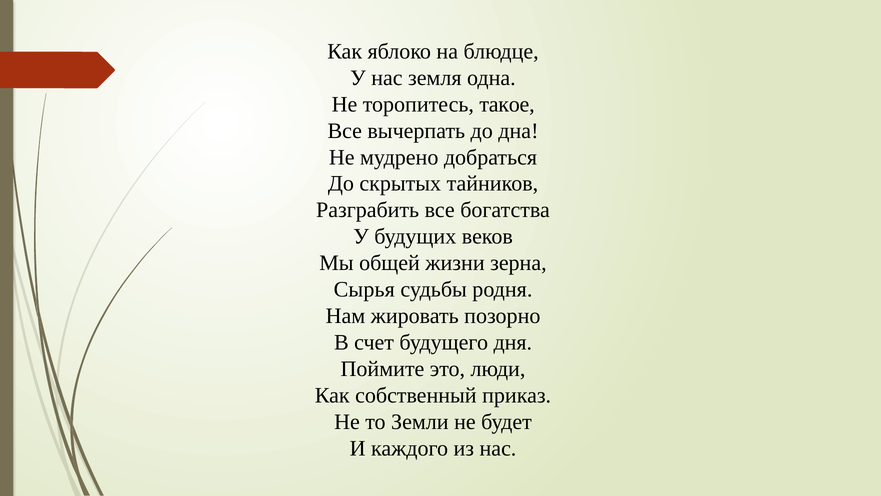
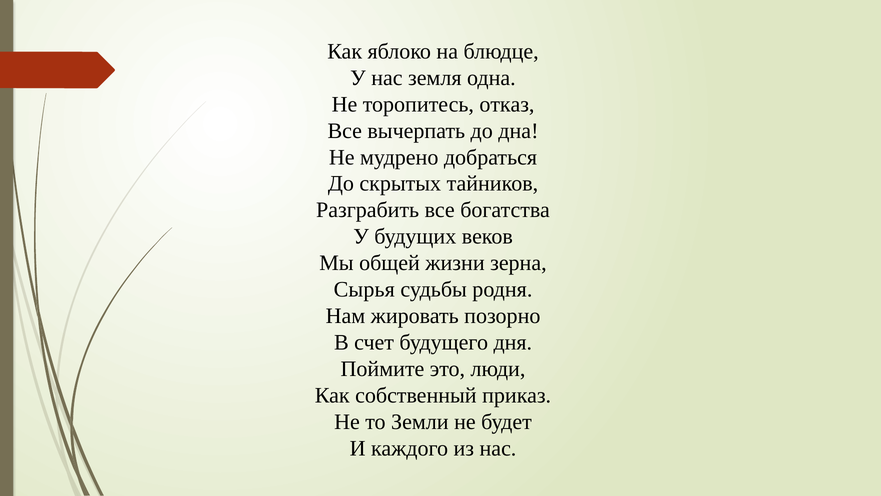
такое: такое -> отказ (507, 104)
